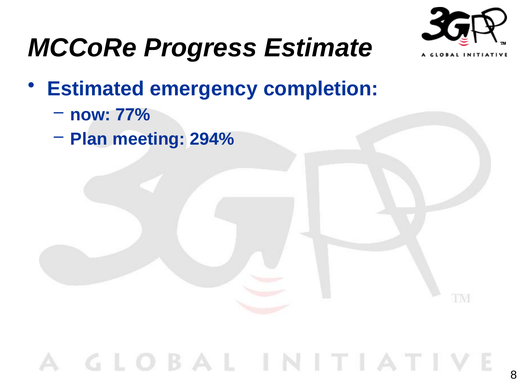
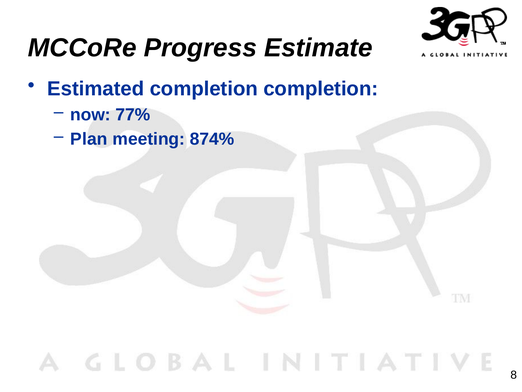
Estimated emergency: emergency -> completion (204, 89)
294%: 294% -> 874% (212, 139)
